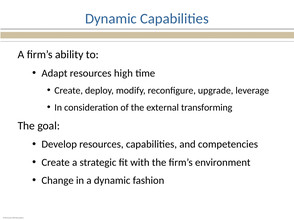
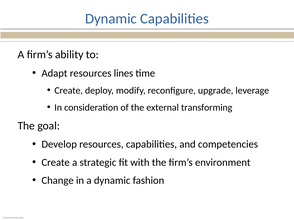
high: high -> lines (123, 73)
